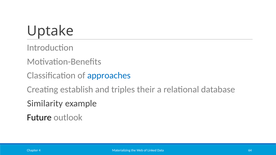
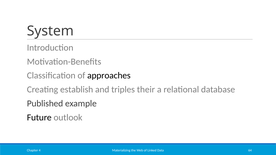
Uptake: Uptake -> System (50, 31)
approaches colour: blue -> black (109, 76)
Similarity: Similarity -> Published (45, 104)
